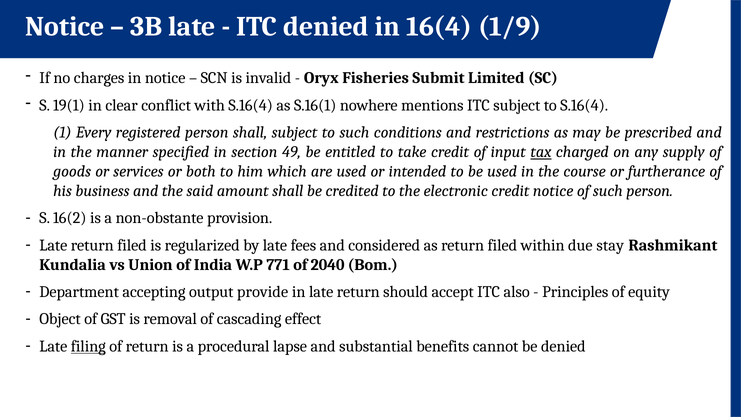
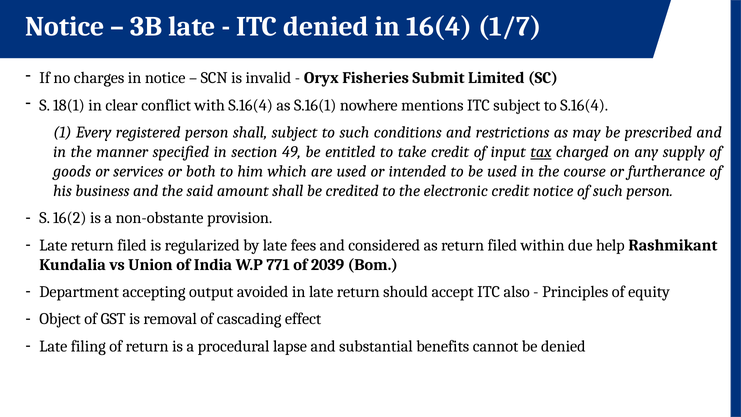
1/9: 1/9 -> 1/7 (510, 27)
19(1: 19(1 -> 18(1 (69, 105)
stay: stay -> help (610, 245)
2040: 2040 -> 2039 (328, 265)
provide: provide -> avoided (263, 292)
filing underline: present -> none (88, 346)
